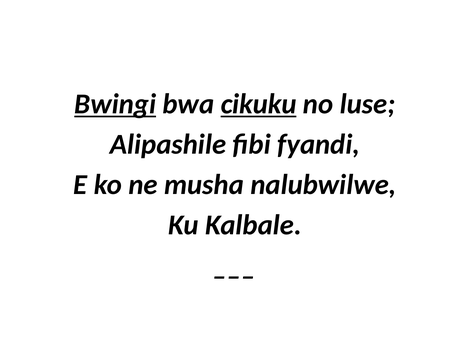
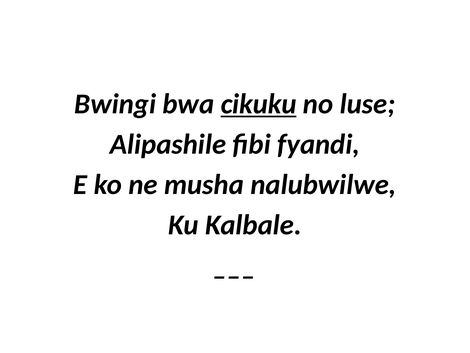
Bwingi underline: present -> none (115, 104)
